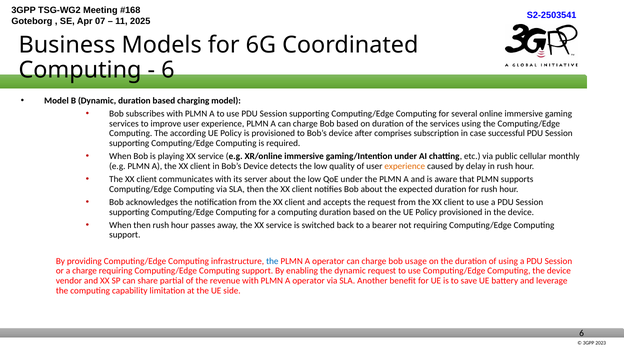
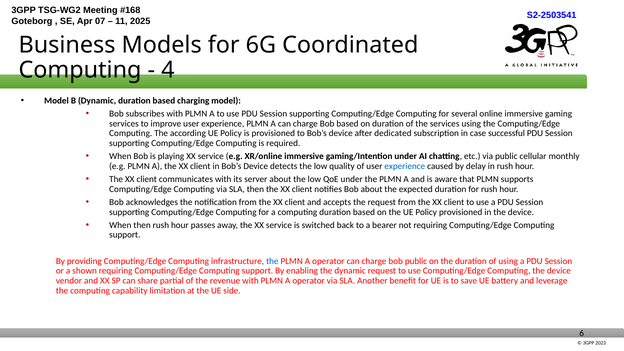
6: 6 -> 4 (168, 70)
comprises: comprises -> dedicated (393, 133)
experience colour: orange -> blue (405, 166)
bob usage: usage -> public (416, 261)
a charge: charge -> shown (85, 271)
